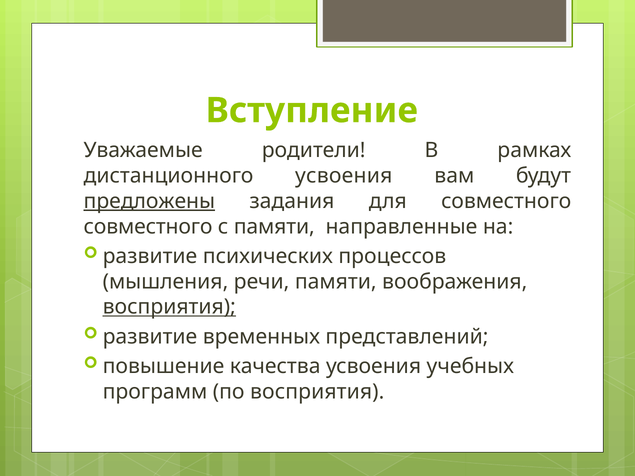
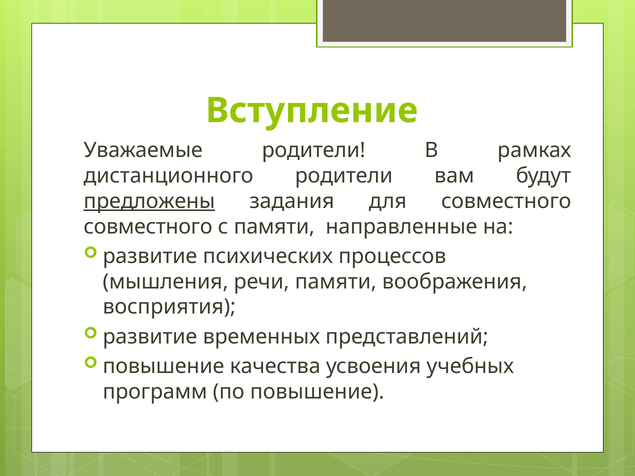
дистанционного усвоения: усвоения -> родители (344, 176)
восприятия underline: present -> none (169, 307)
по восприятия: восприятия -> повышение (317, 392)
